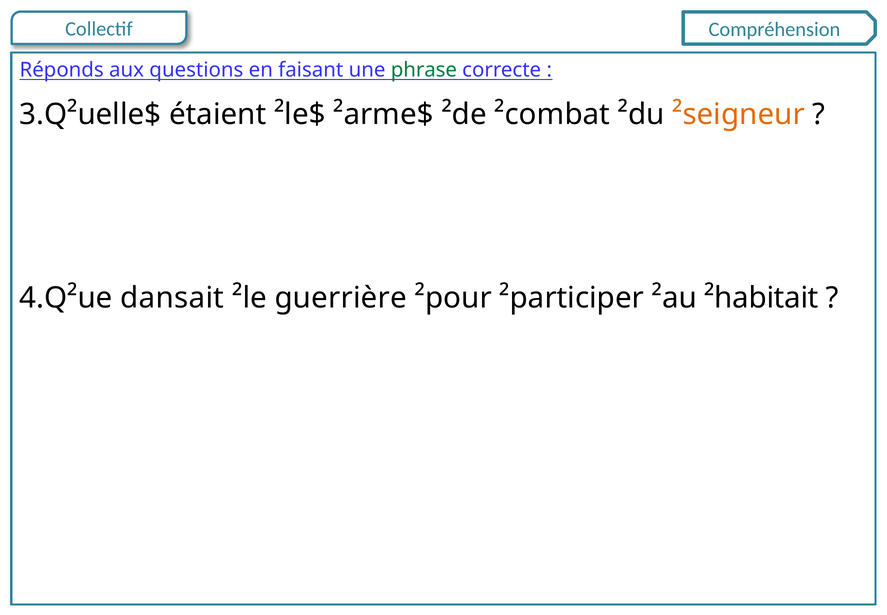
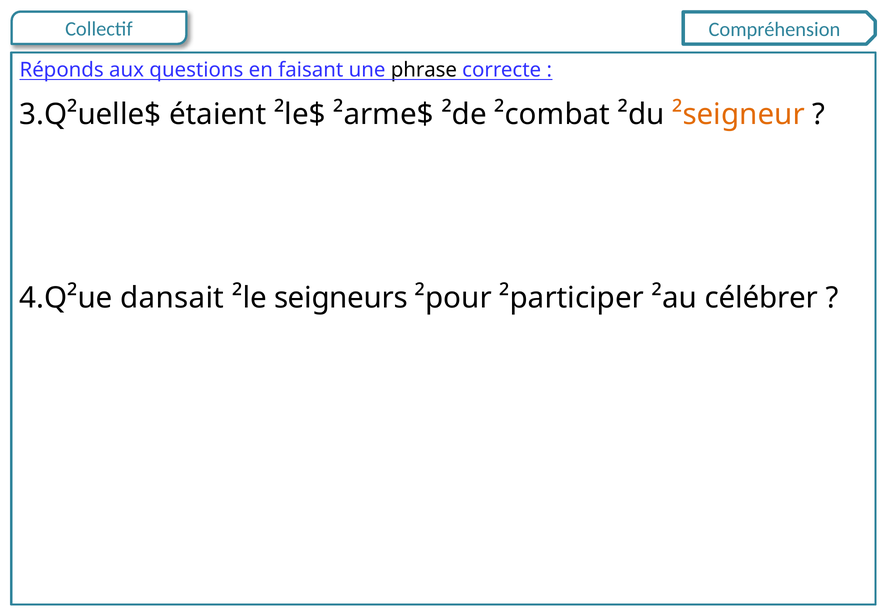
phrase colour: green -> black (424, 70)
guerrière: guerrière -> seigneurs (341, 298)
²habitait: ²habitait -> célébrer (761, 298)
